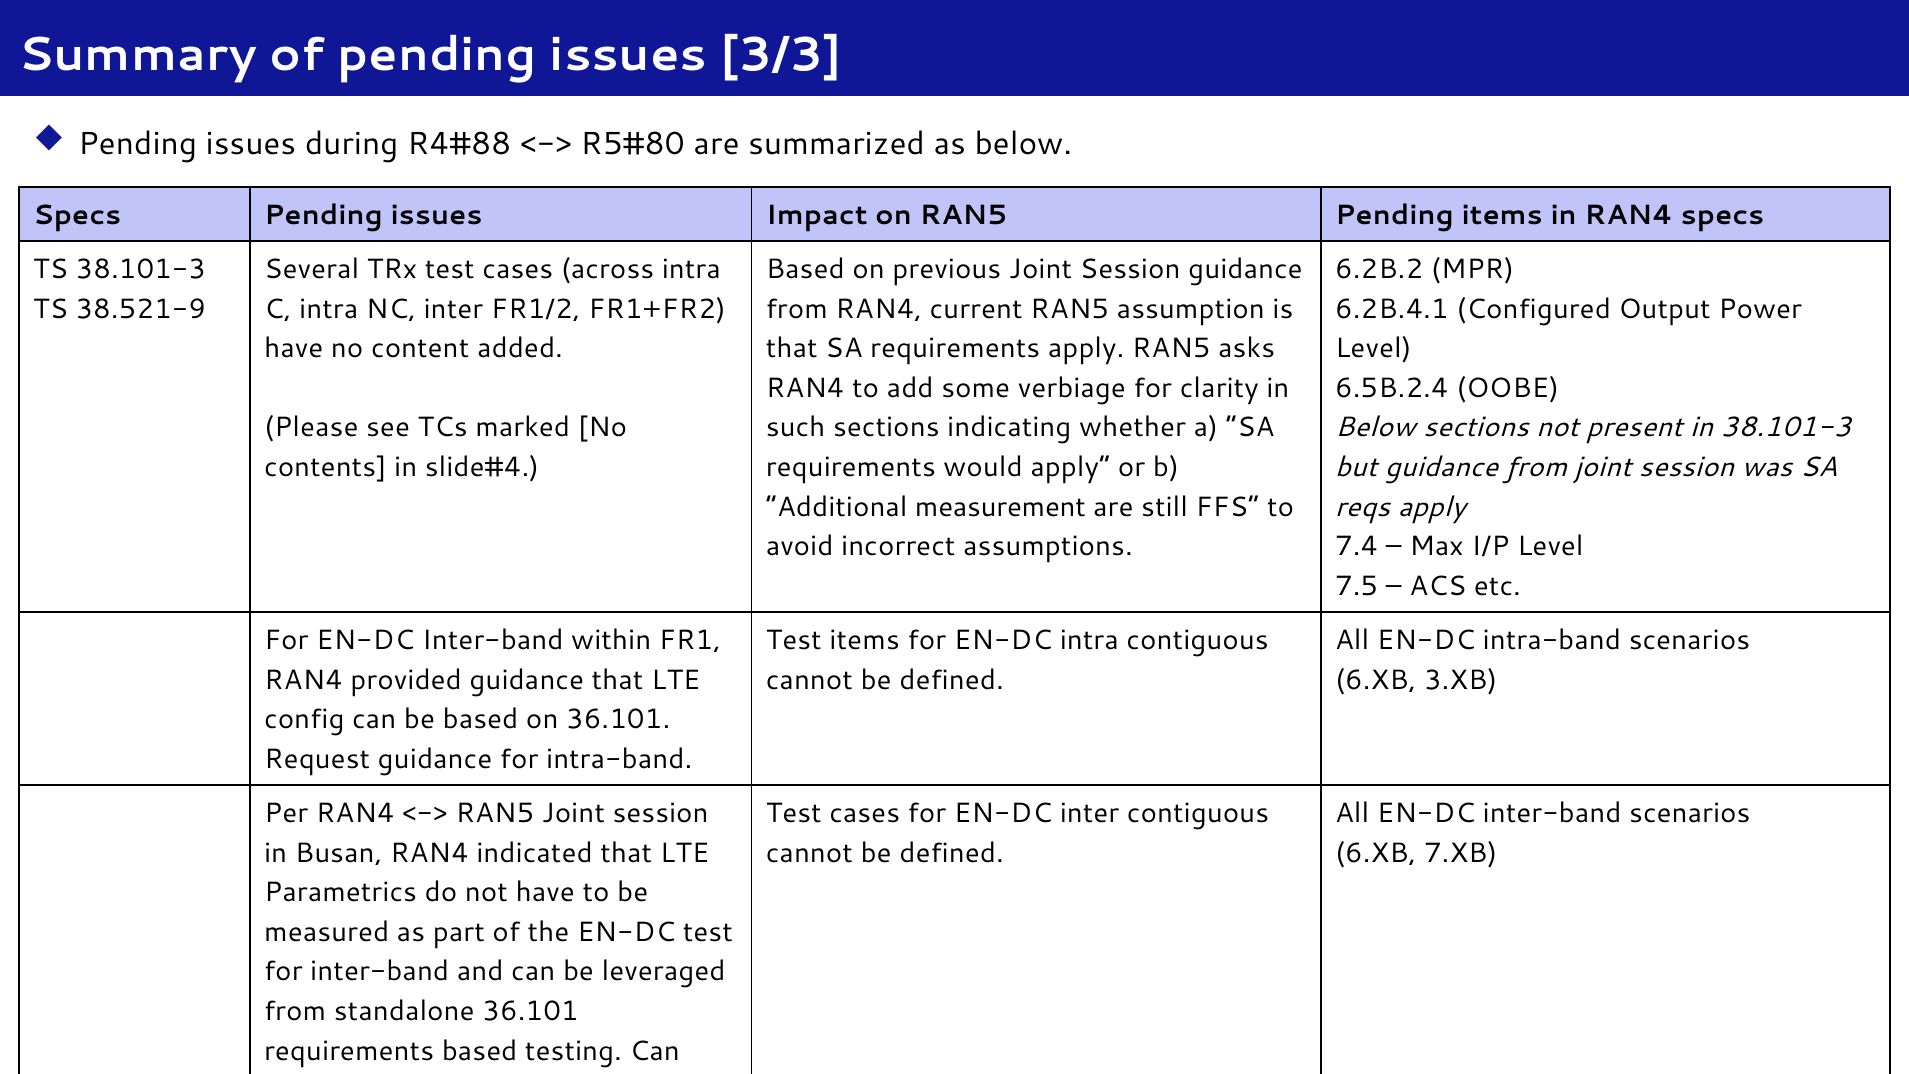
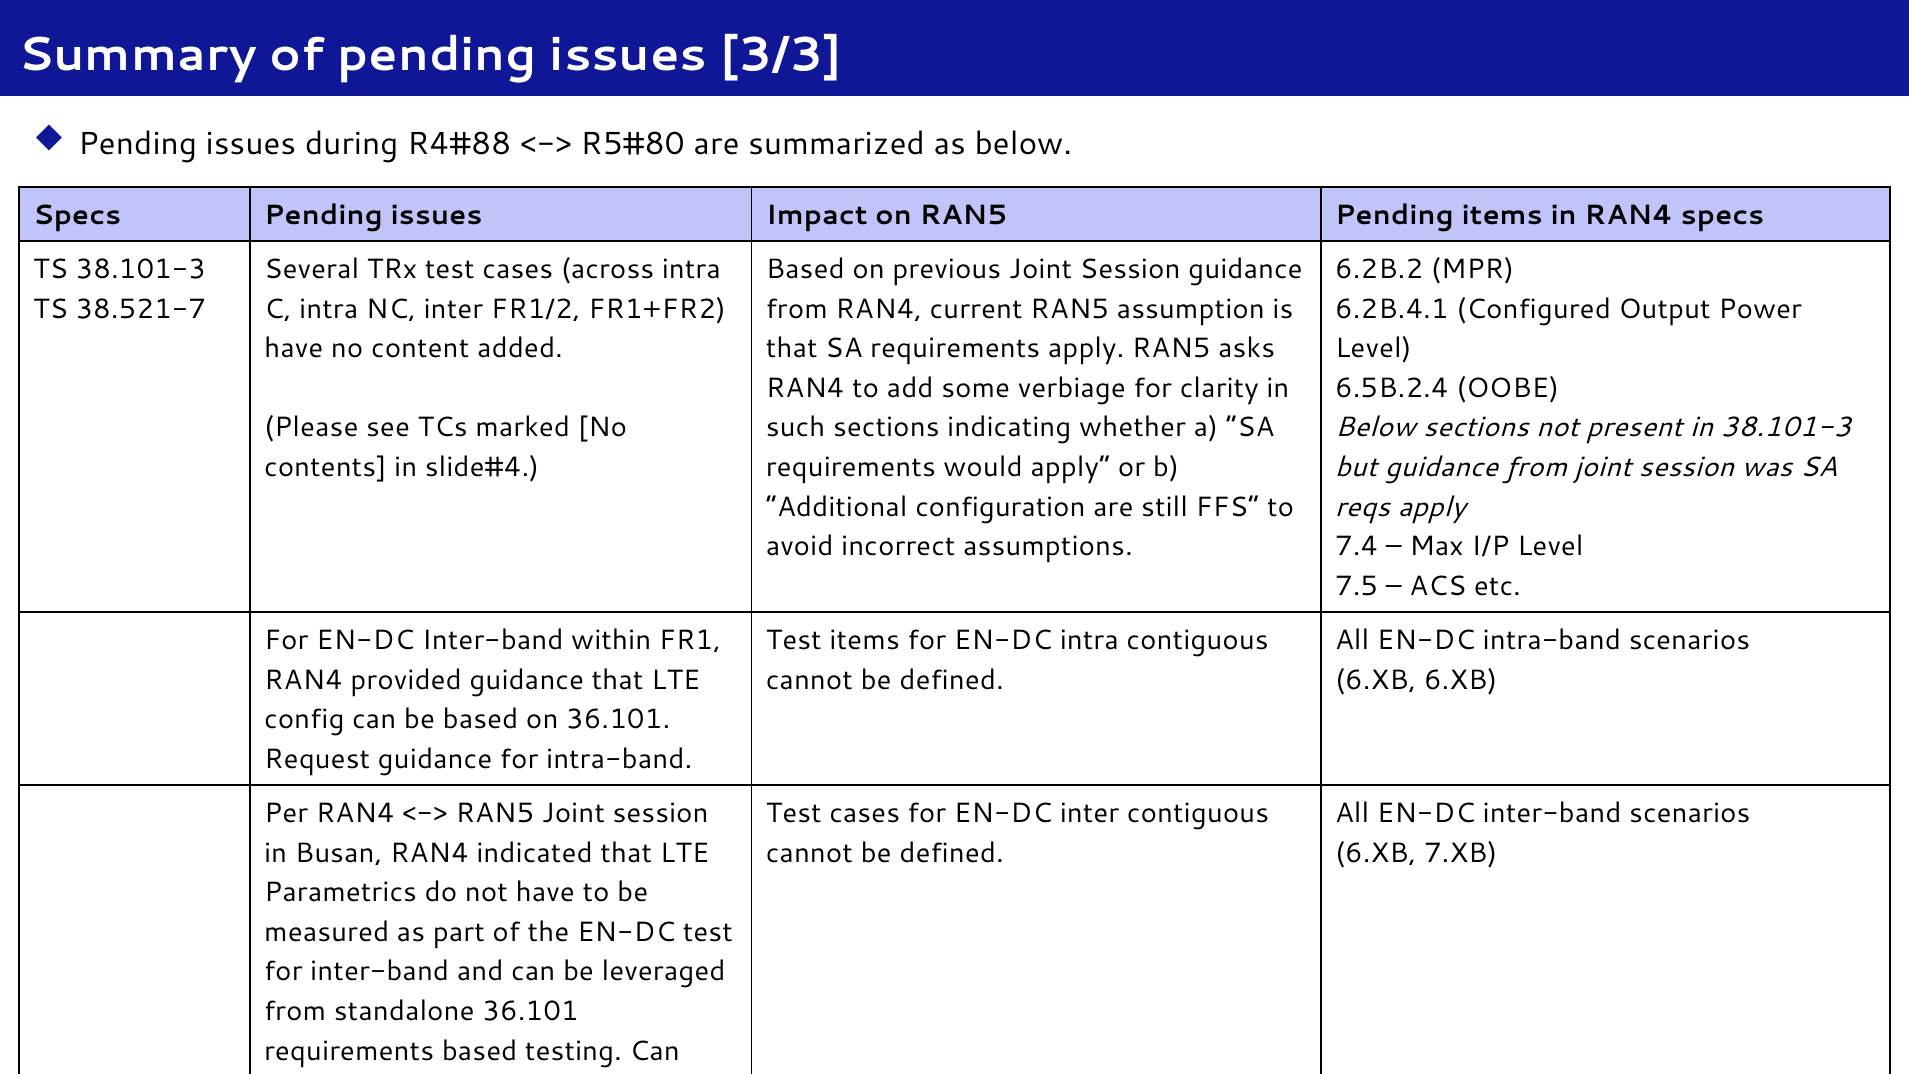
38.521-9: 38.521-9 -> 38.521-7 (141, 309)
measurement: measurement -> configuration (1000, 507)
6.XB 3.XB: 3.XB -> 6.XB (1461, 680)
